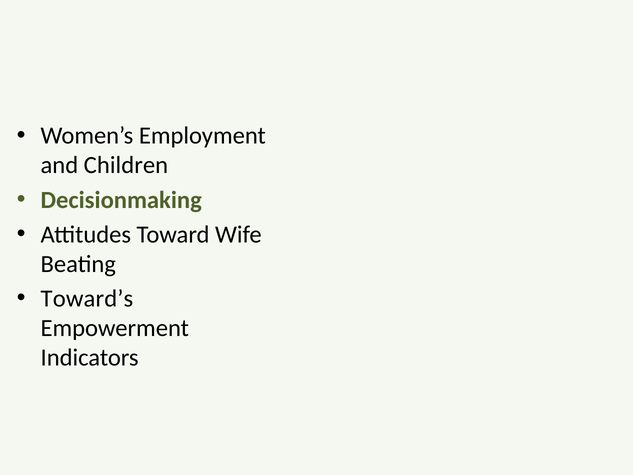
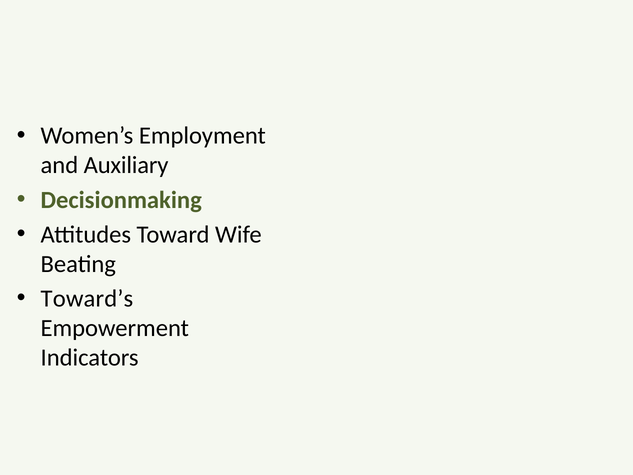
Children: Children -> Auxiliary (126, 165)
